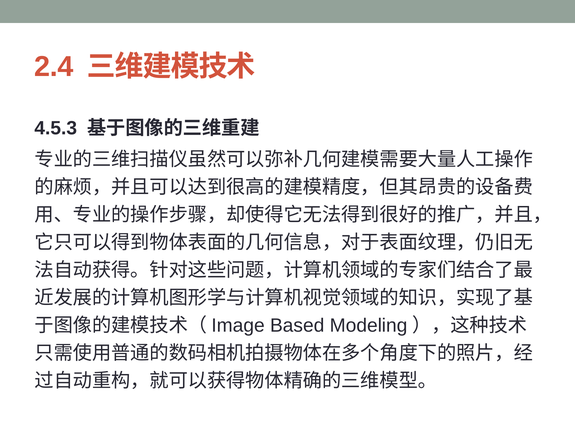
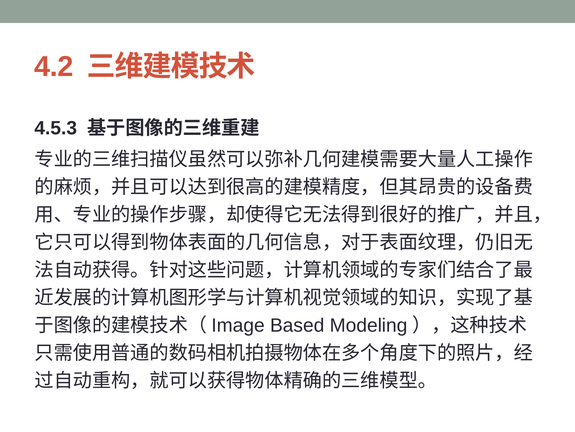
2.4: 2.4 -> 4.2 (54, 67)
